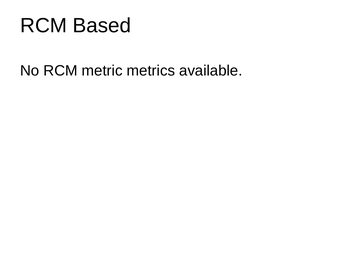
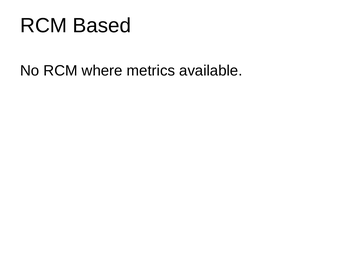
metric: metric -> where (102, 71)
